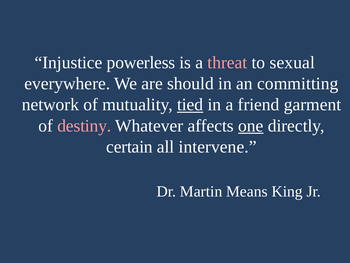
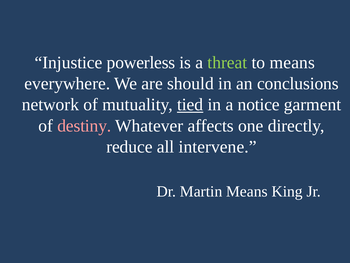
threat colour: pink -> light green (227, 62)
to sexual: sexual -> means (292, 62)
committing: committing -> conclusions (298, 83)
friend: friend -> notice (259, 104)
one underline: present -> none (251, 125)
certain: certain -> reduce (129, 146)
